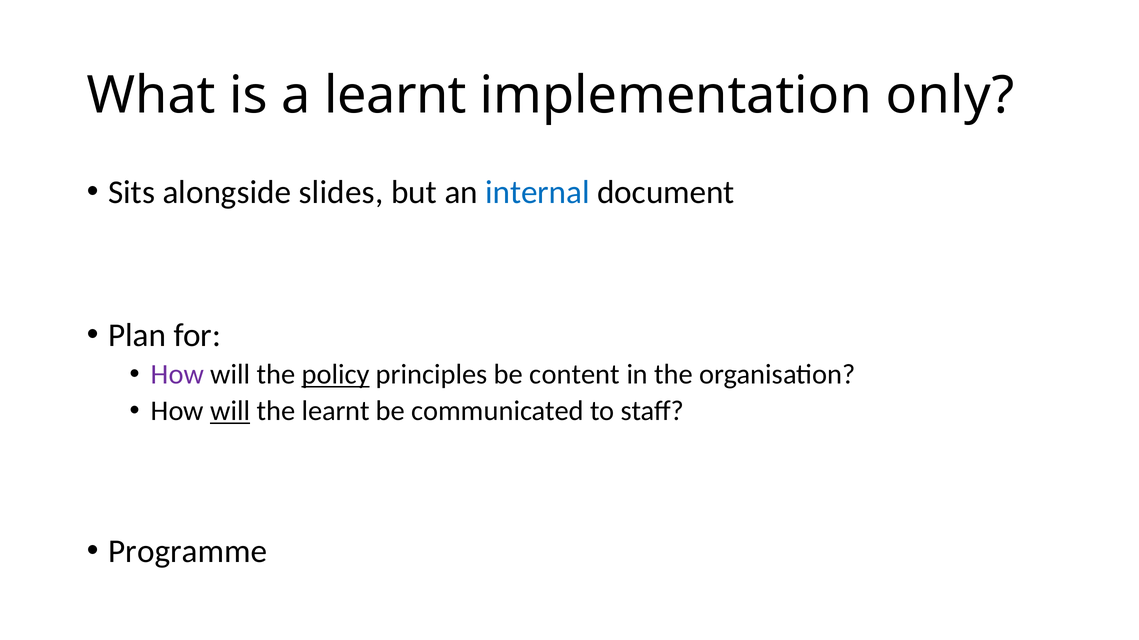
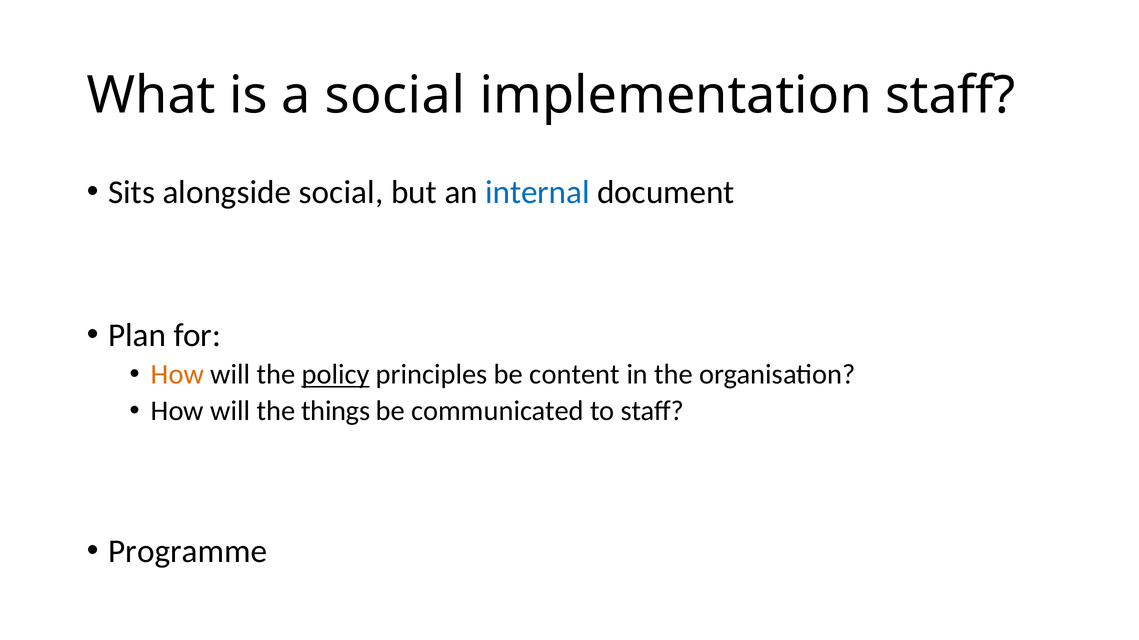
a learnt: learnt -> social (395, 96)
implementation only: only -> staff (950, 96)
alongside slides: slides -> social (341, 193)
How colour: purple -> orange (177, 375)
will underline: present -> none (230, 411)
the learnt: learnt -> things (336, 411)
